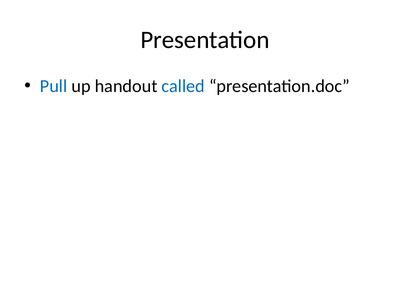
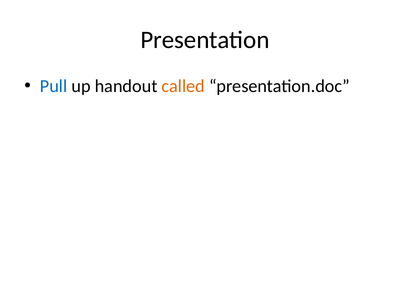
called colour: blue -> orange (183, 86)
